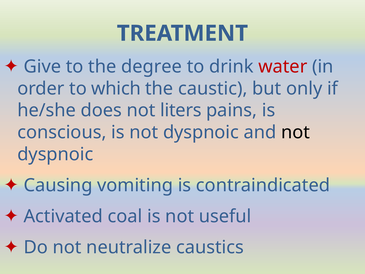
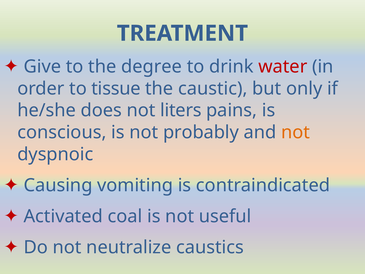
which: which -> tissue (116, 88)
is not dyspnoic: dyspnoic -> probably (201, 132)
not colour: black -> orange (296, 132)
